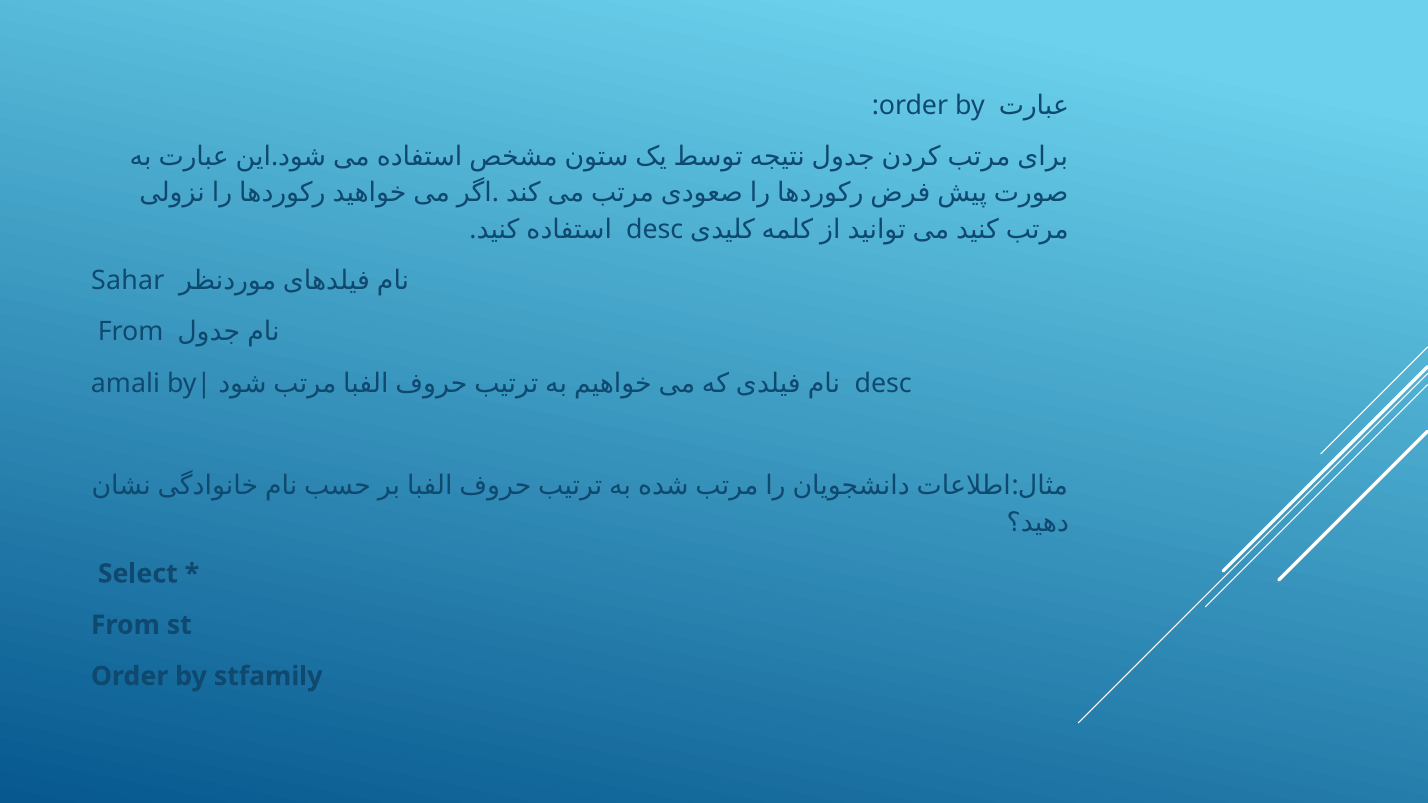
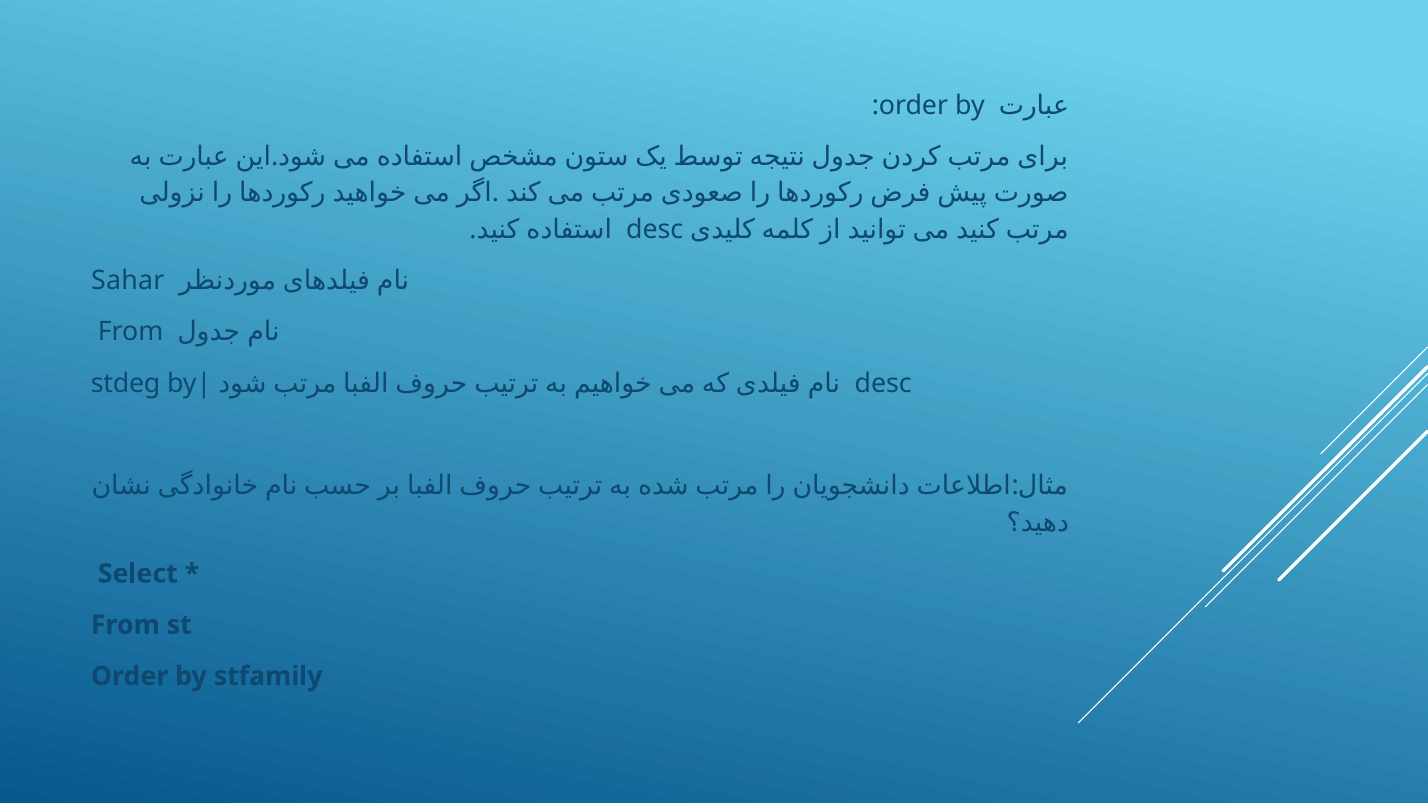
amali: amali -> stdeg (126, 383)
